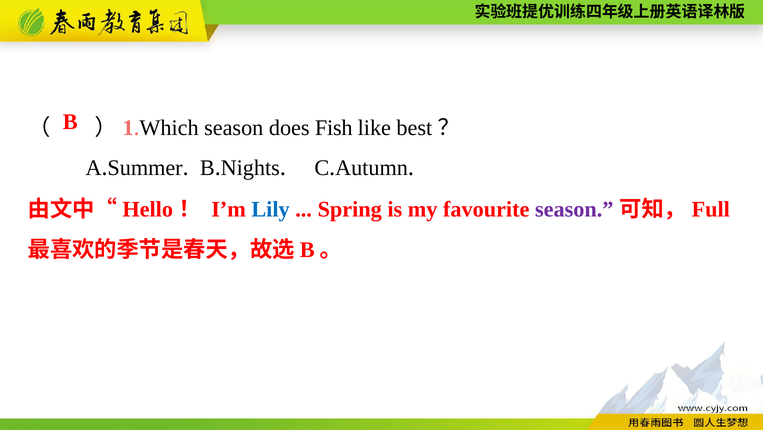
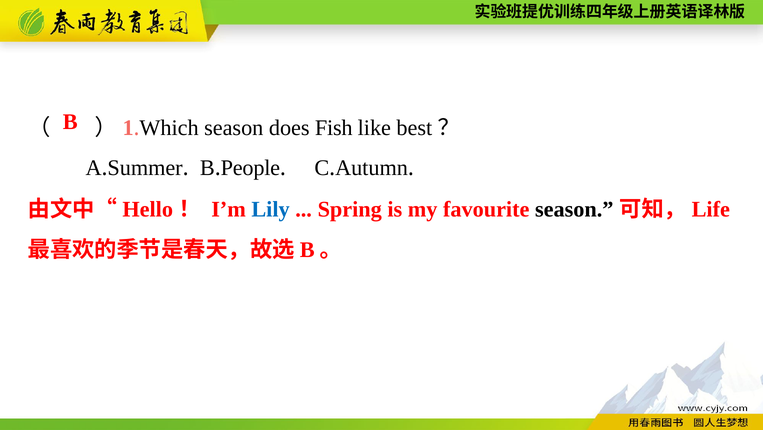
Nights: Nights -> People (250, 168)
season colour: purple -> black (574, 209)
Full: Full -> Life (711, 209)
